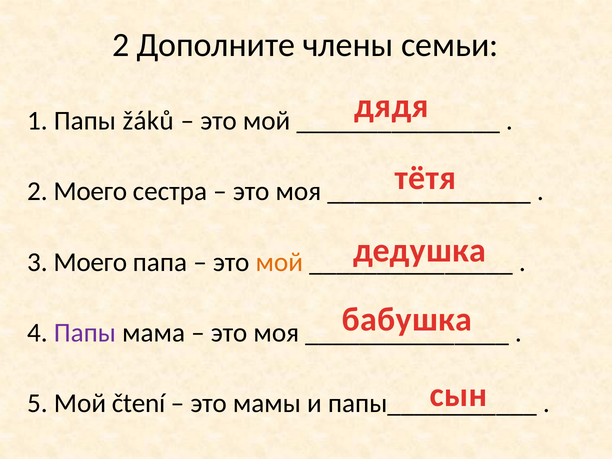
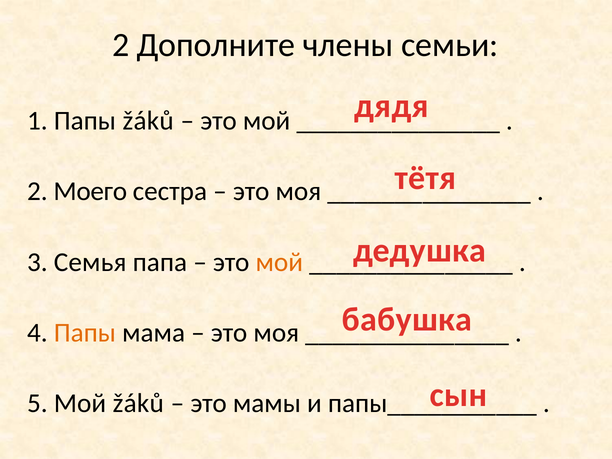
3 Моего: Моего -> Семья (90, 262)
Папы colour: purple -> orange (85, 333)
Мой čtení: čtení -> žáků (138, 404)
